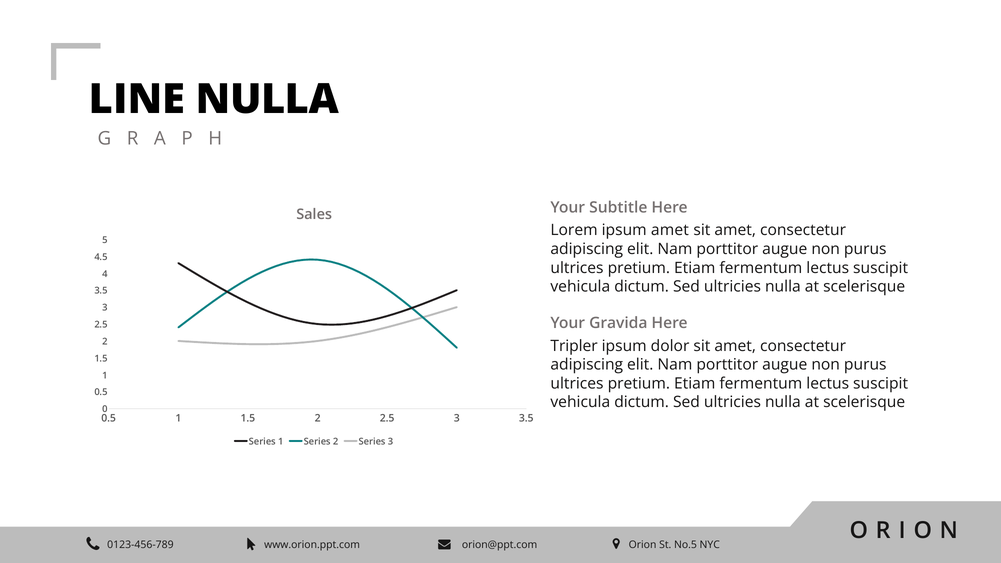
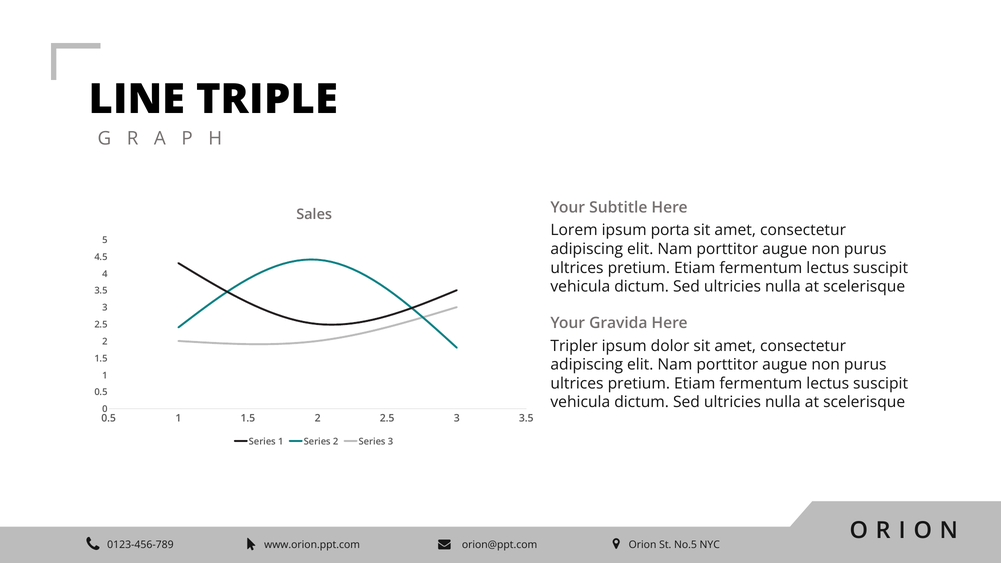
LINE NULLA: NULLA -> TRIPLE (267, 99)
ipsum amet: amet -> porta (670, 230)
